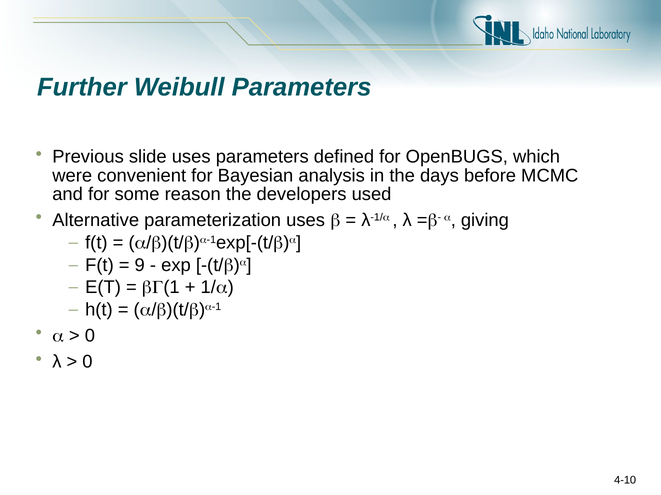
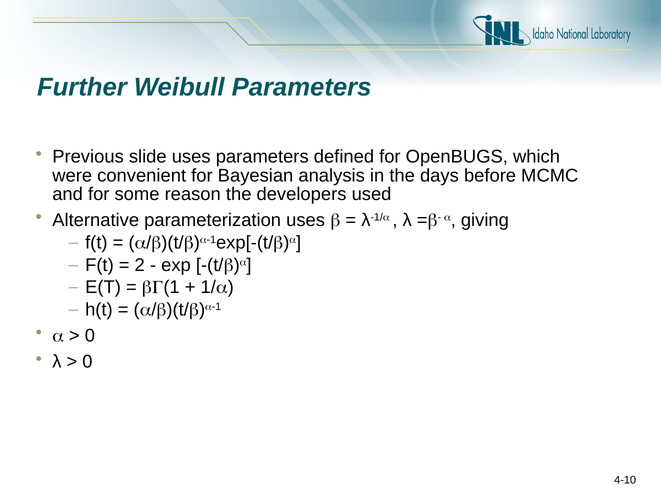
9: 9 -> 2 (140, 265)
